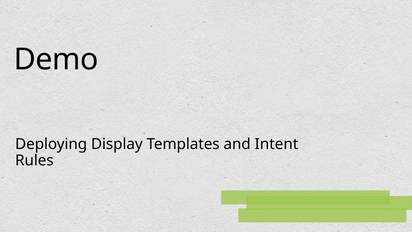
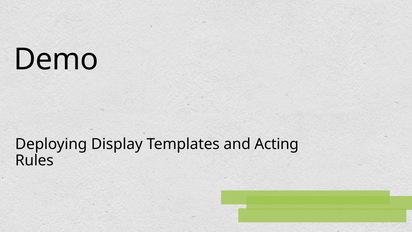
Intent: Intent -> Acting (277, 144)
